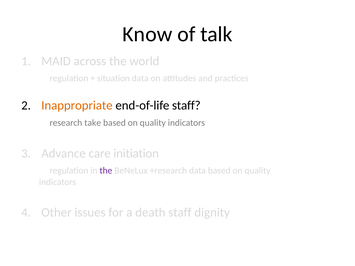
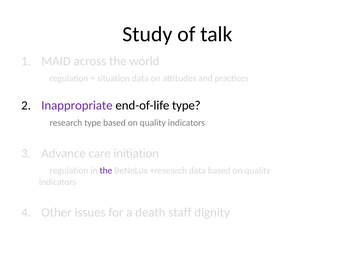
Know: Know -> Study (147, 34)
Inappropriate colour: orange -> purple (77, 106)
end-of-life staff: staff -> type (186, 106)
research take: take -> type (93, 123)
